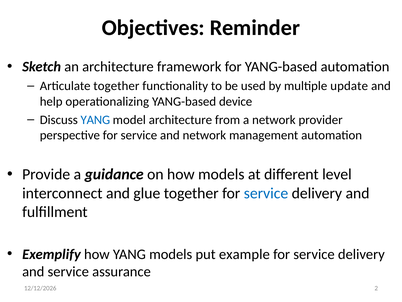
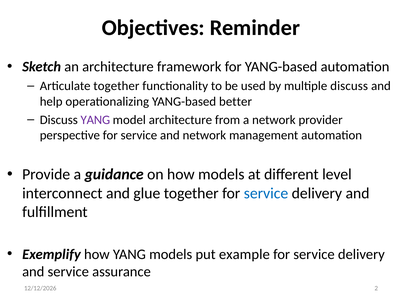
multiple update: update -> discuss (349, 86)
device: device -> better (236, 101)
YANG colour: blue -> purple (95, 120)
